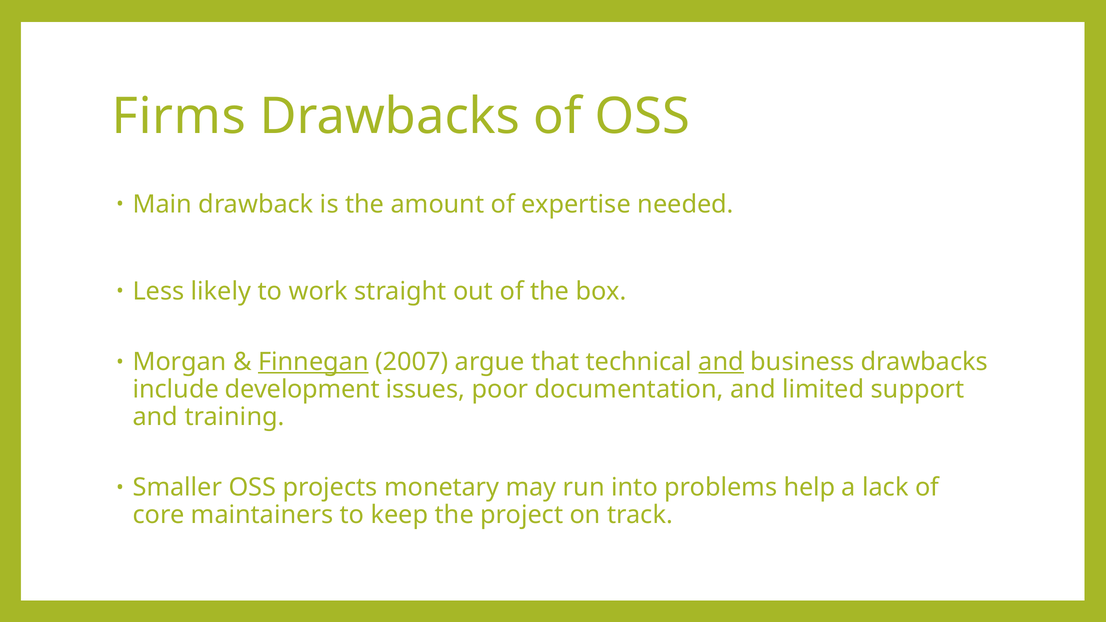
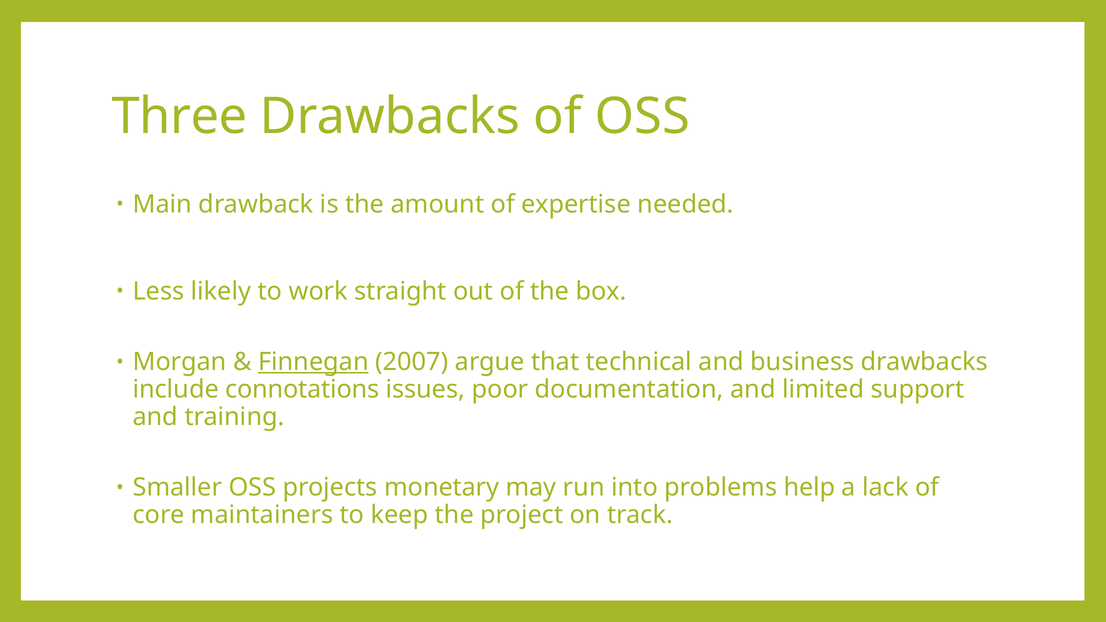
Firms: Firms -> Three (179, 116)
and underline: present -> none (721, 362)
development: development -> connotations (302, 389)
